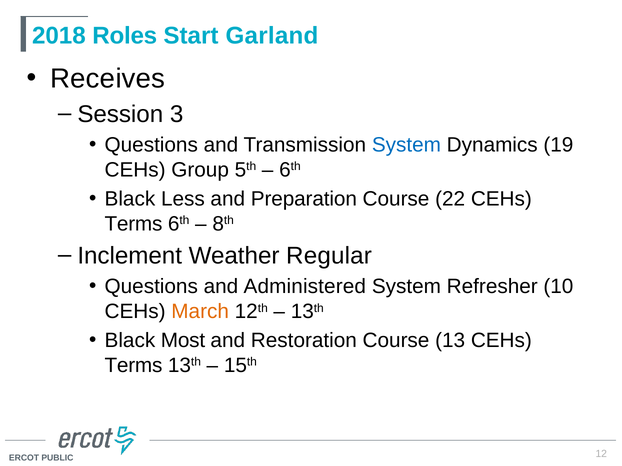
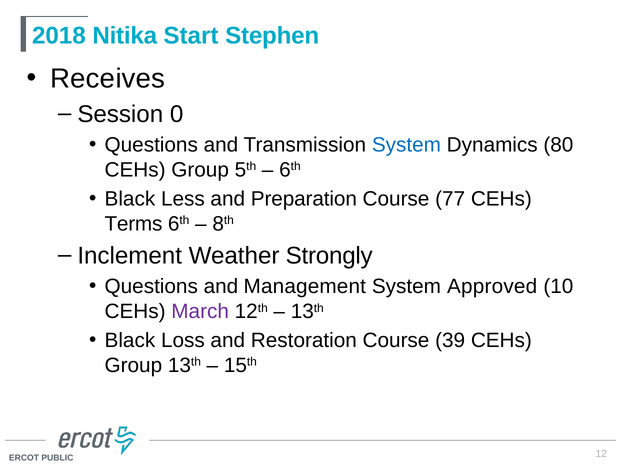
Roles: Roles -> Nitika (125, 36)
Garland: Garland -> Stephen (272, 36)
3: 3 -> 0 (177, 114)
19: 19 -> 80 (558, 145)
22: 22 -> 77 (450, 199)
Regular: Regular -> Strongly (329, 256)
Administered: Administered -> Management (305, 287)
Refresher: Refresher -> Approved (492, 287)
March colour: orange -> purple (200, 312)
Most: Most -> Loss (183, 341)
13: 13 -> 39 (450, 341)
Terms: Terms -> Group (133, 366)
